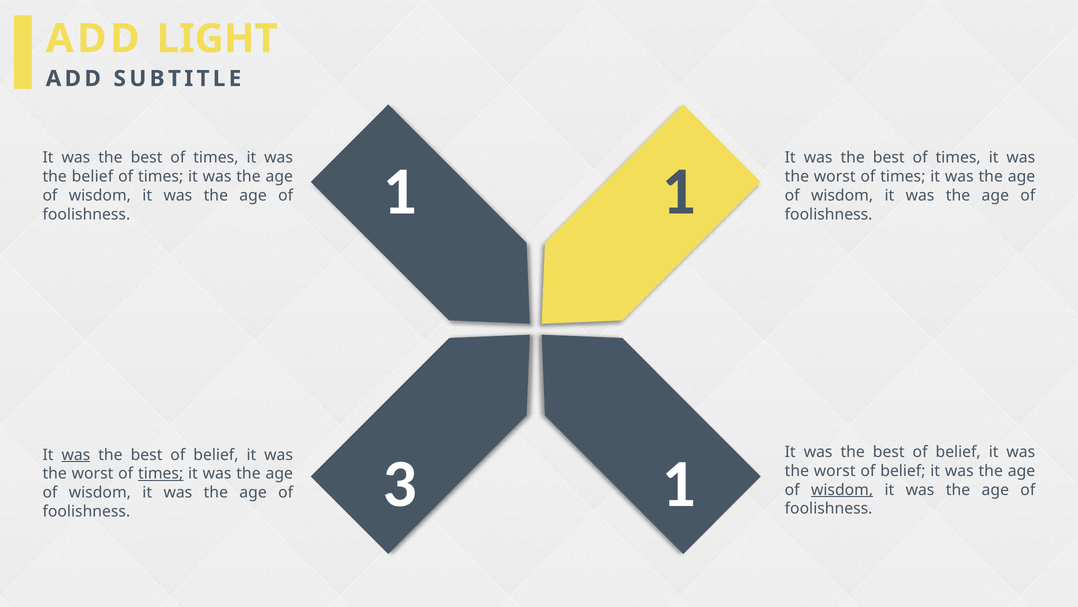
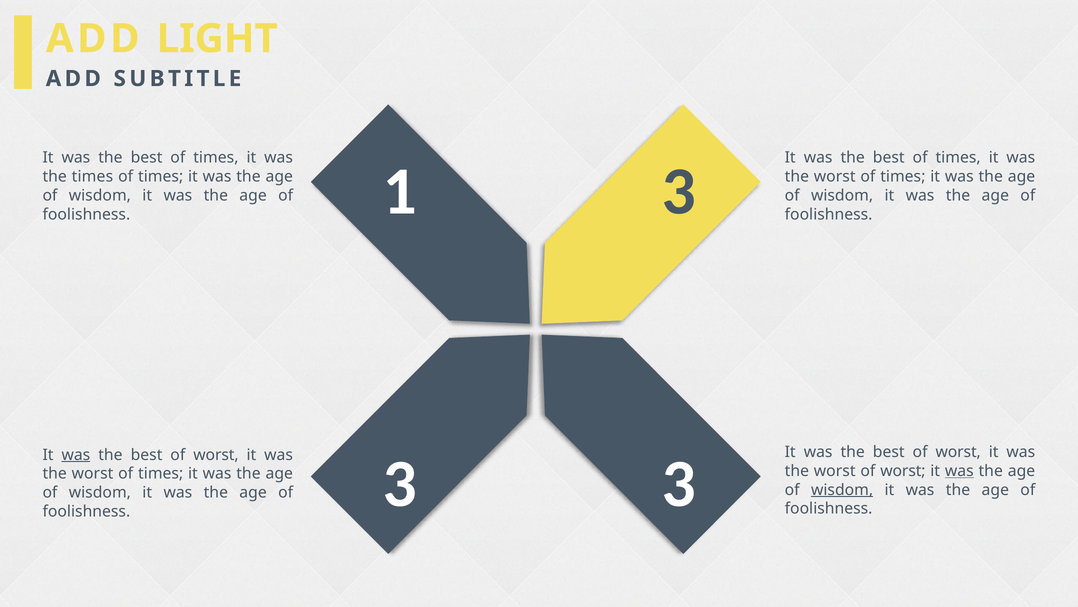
1 1: 1 -> 3 (679, 191)
the belief: belief -> times (92, 176)
belief: belief -> worst (958, 452)
belief: belief -> worst (216, 454)
1: 1 -> 3 (679, 484)
worst of belief: belief -> worst (903, 471)
was underline: none -> present (959, 471)
times underline: present -> none (161, 473)
